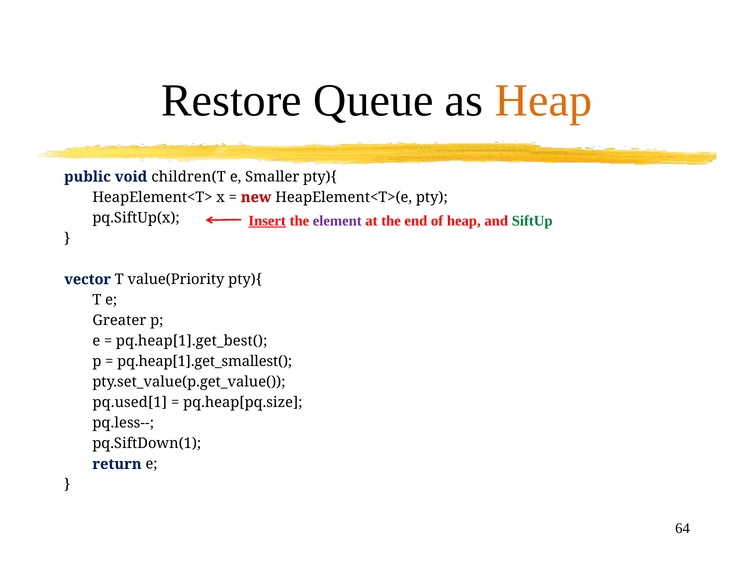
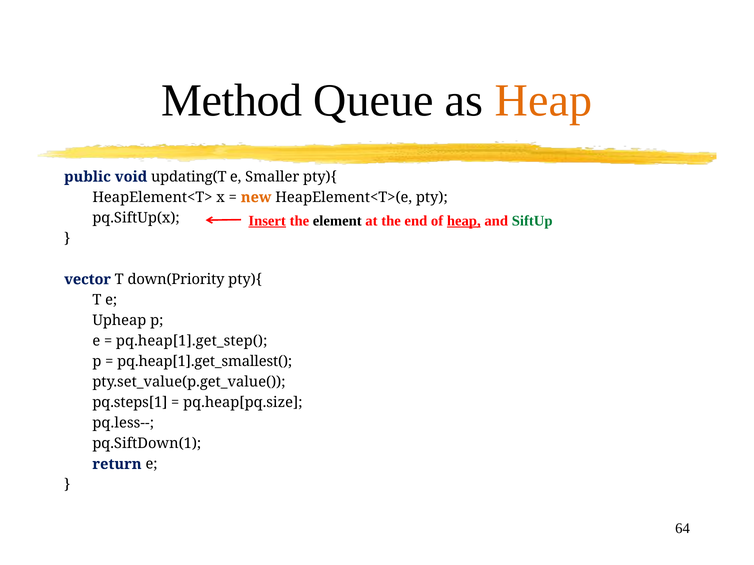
Restore: Restore -> Method (232, 101)
children(T: children(T -> updating(T (189, 177)
new colour: red -> orange (256, 197)
element colour: purple -> black (337, 221)
heap underline: none -> present (464, 221)
value(Priority: value(Priority -> down(Priority (176, 280)
Greater: Greater -> Upheap (119, 321)
pq.heap[1].get_best(: pq.heap[1].get_best( -> pq.heap[1].get_step( (192, 341)
pq.used[1: pq.used[1 -> pq.steps[1 (130, 403)
